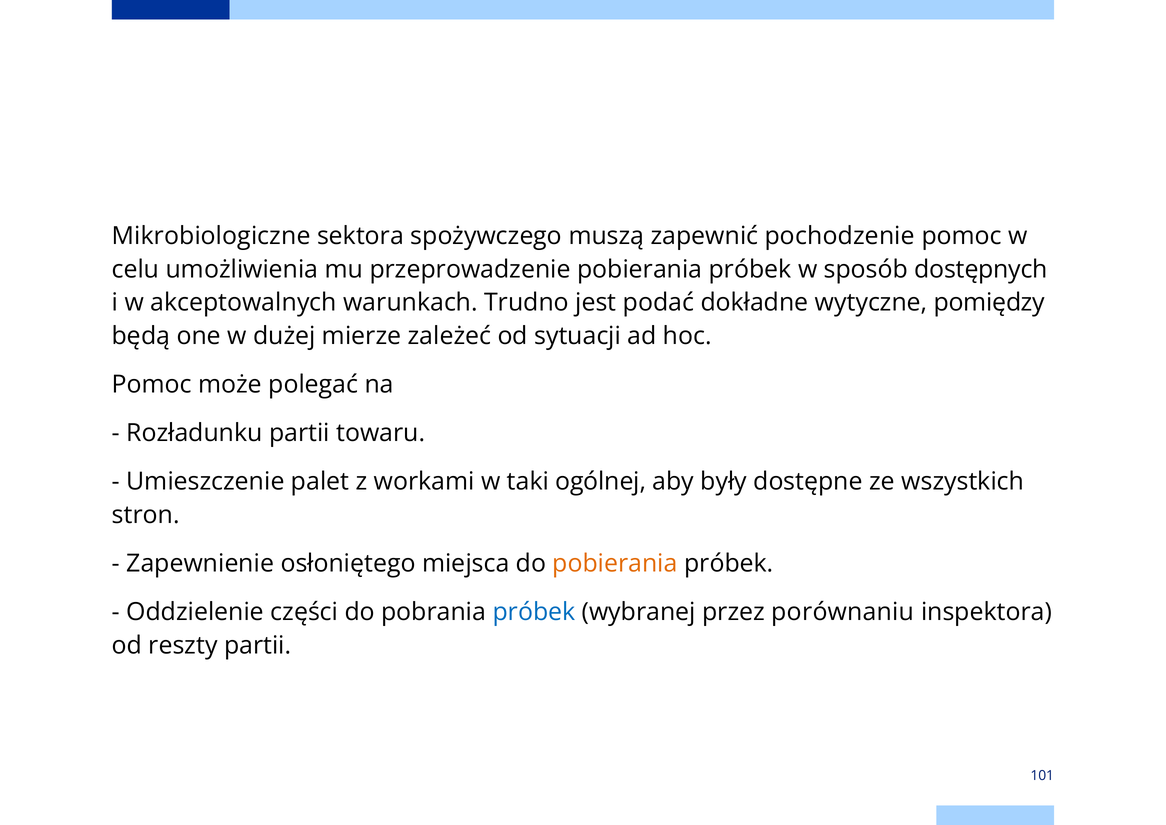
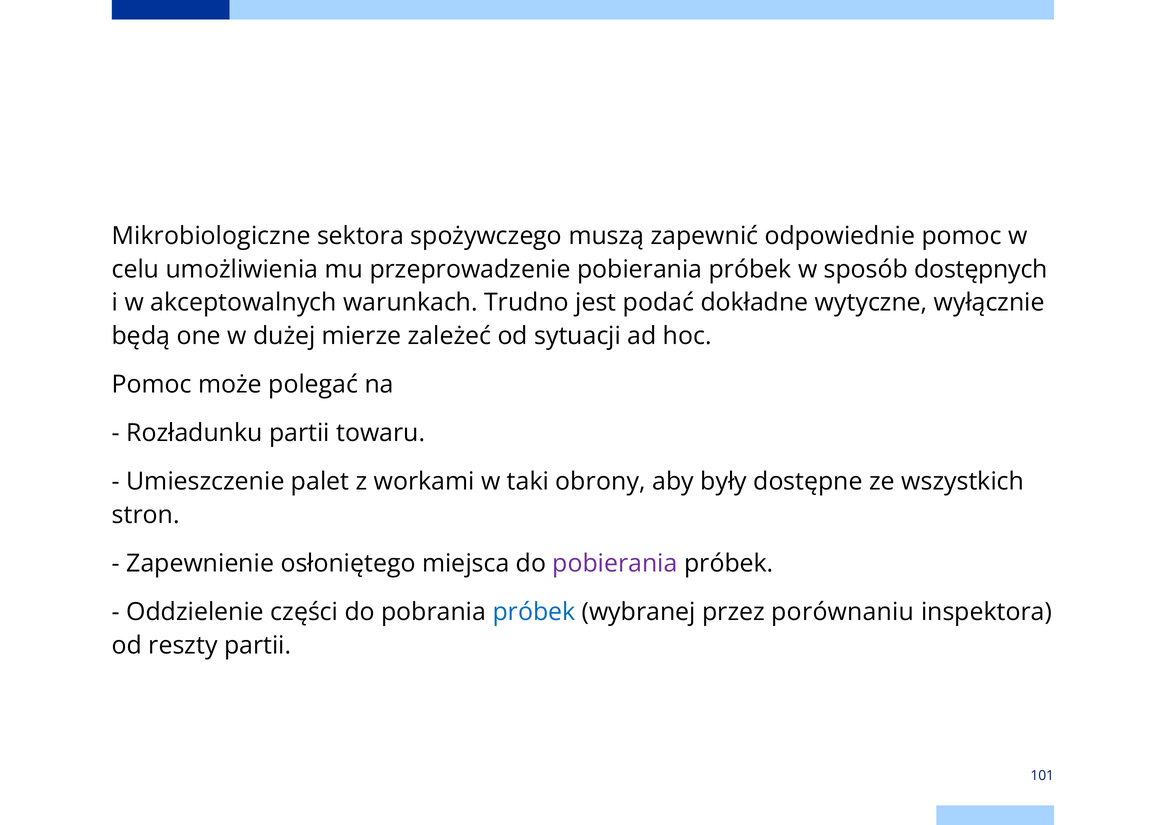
pochodzenie: pochodzenie -> odpowiednie (840, 236)
pomiędzy: pomiędzy -> wyłącznie (989, 302)
ogólnej: ogólnej -> obrony (600, 481)
pobierania colour: orange -> purple (615, 563)
